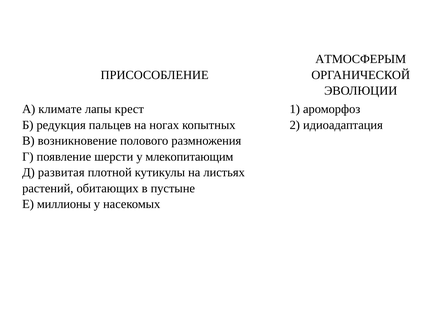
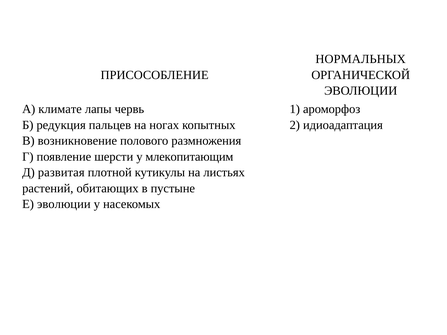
АТМОСФЕРЫМ: АТМОСФЕРЫМ -> НОРМАЛЬНЫХ (361, 59)
крест: крест -> червь (129, 109)
Е миллионы: миллионы -> эволюции (64, 204)
